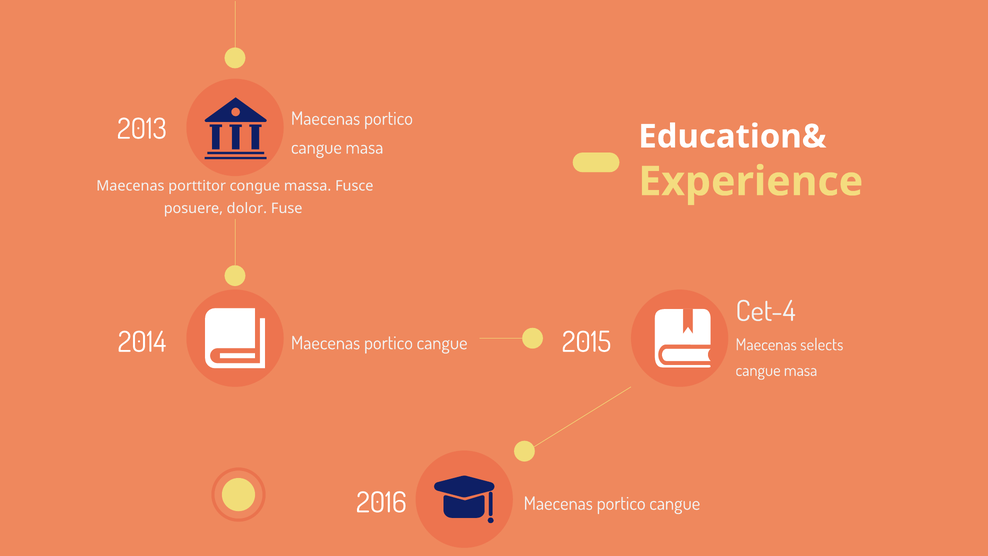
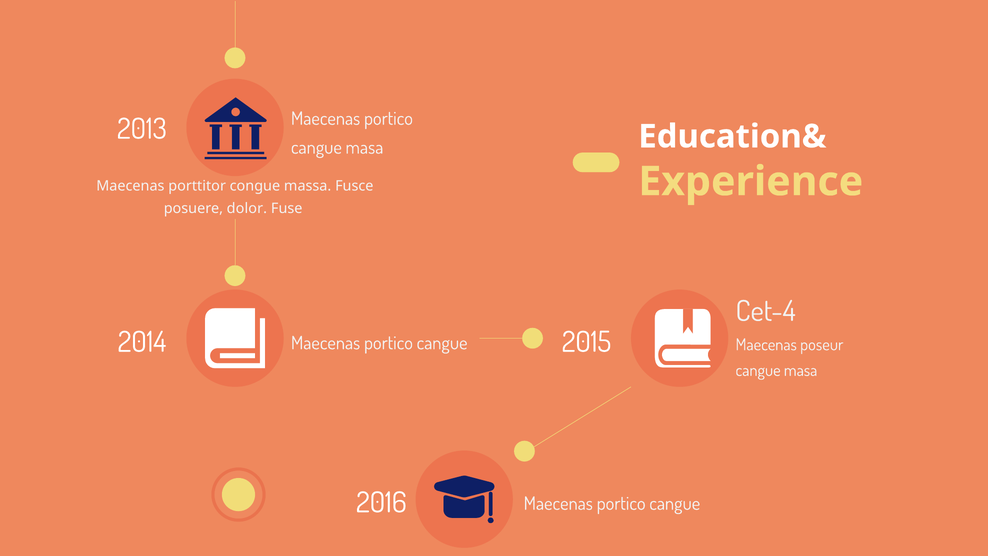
selects: selects -> poseur (822, 345)
